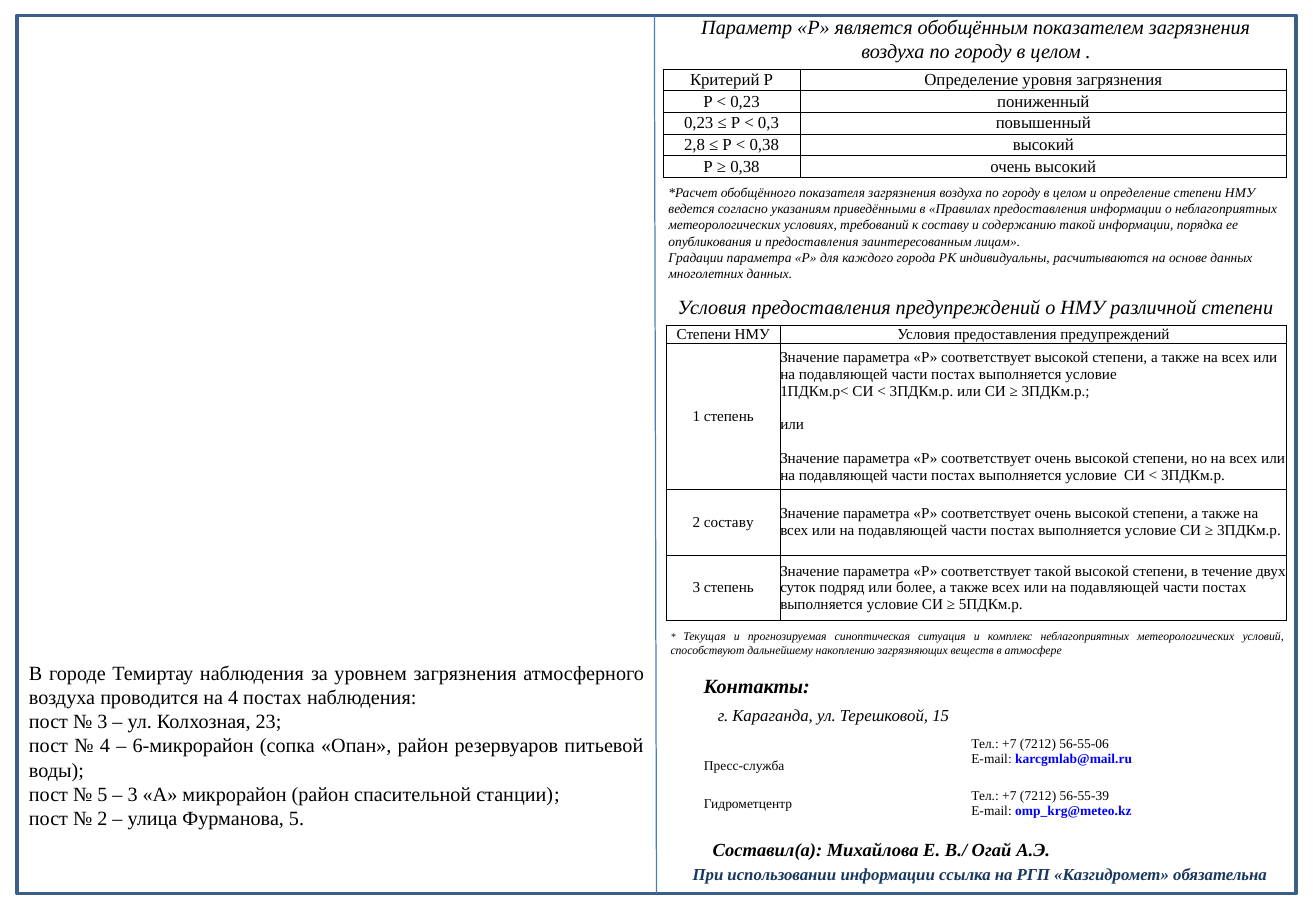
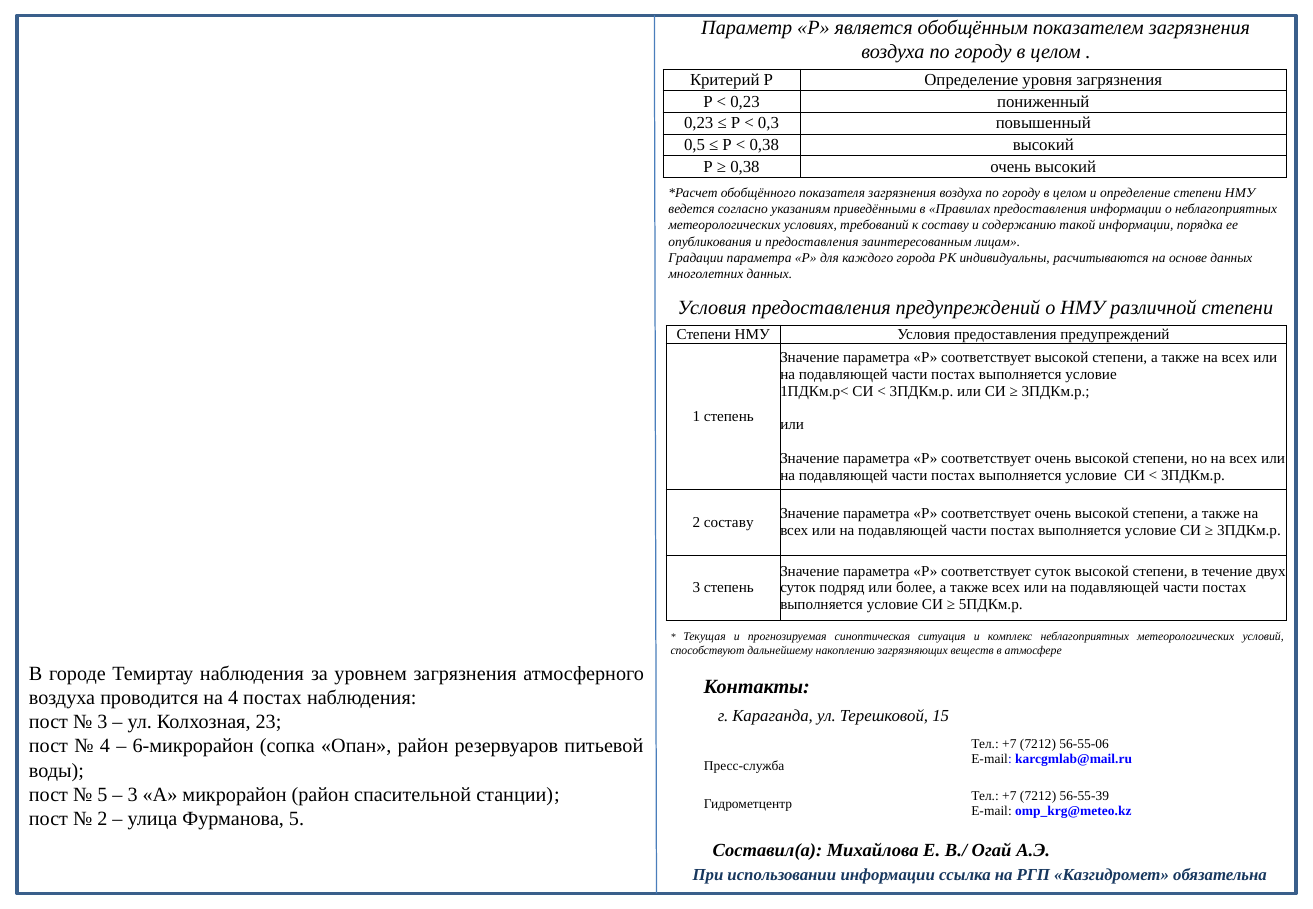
2,8: 2,8 -> 0,5 (695, 145)
соответствует такой: такой -> суток (1053, 571)
